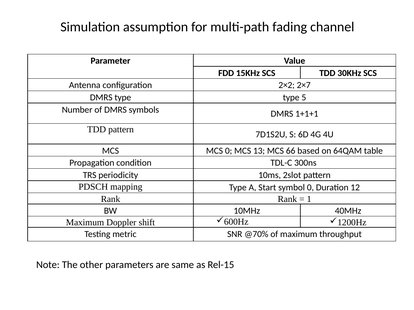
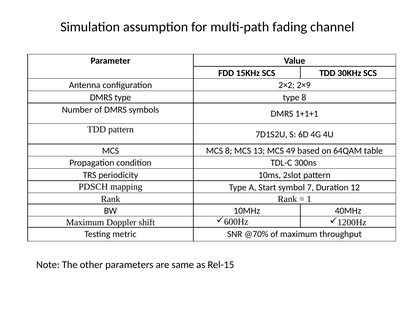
2×7: 2×7 -> 2×9 (304, 85)
type 5: 5 -> 8 (304, 98)
MCS 0: 0 -> 8 (229, 151)
66: 66 -> 49 (291, 151)
symbol 0: 0 -> 7 (310, 188)
